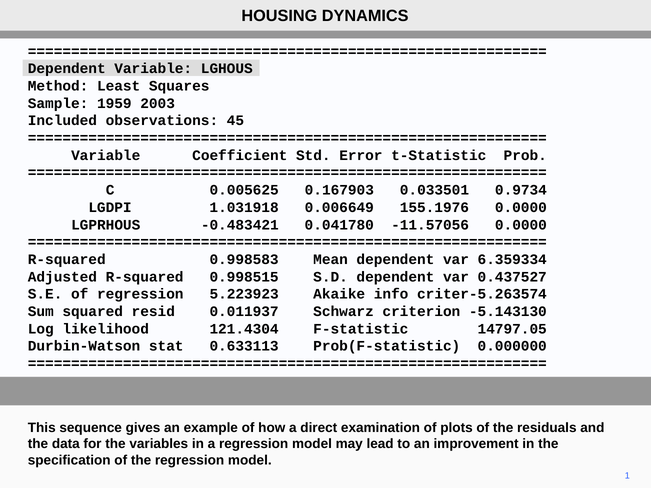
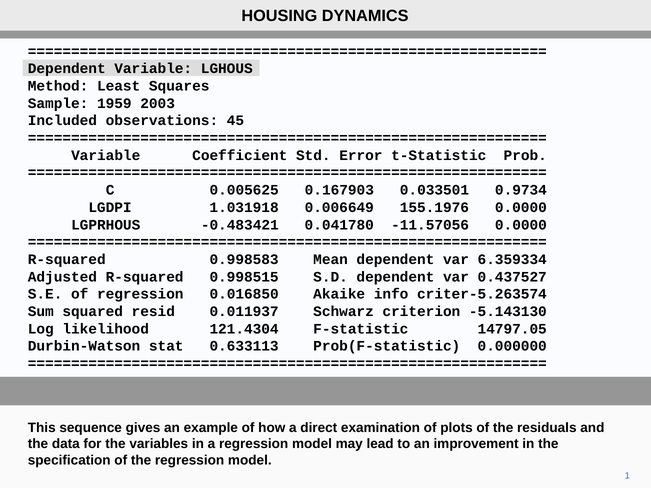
5.223923: 5.223923 -> 0.016850 (244, 294)
